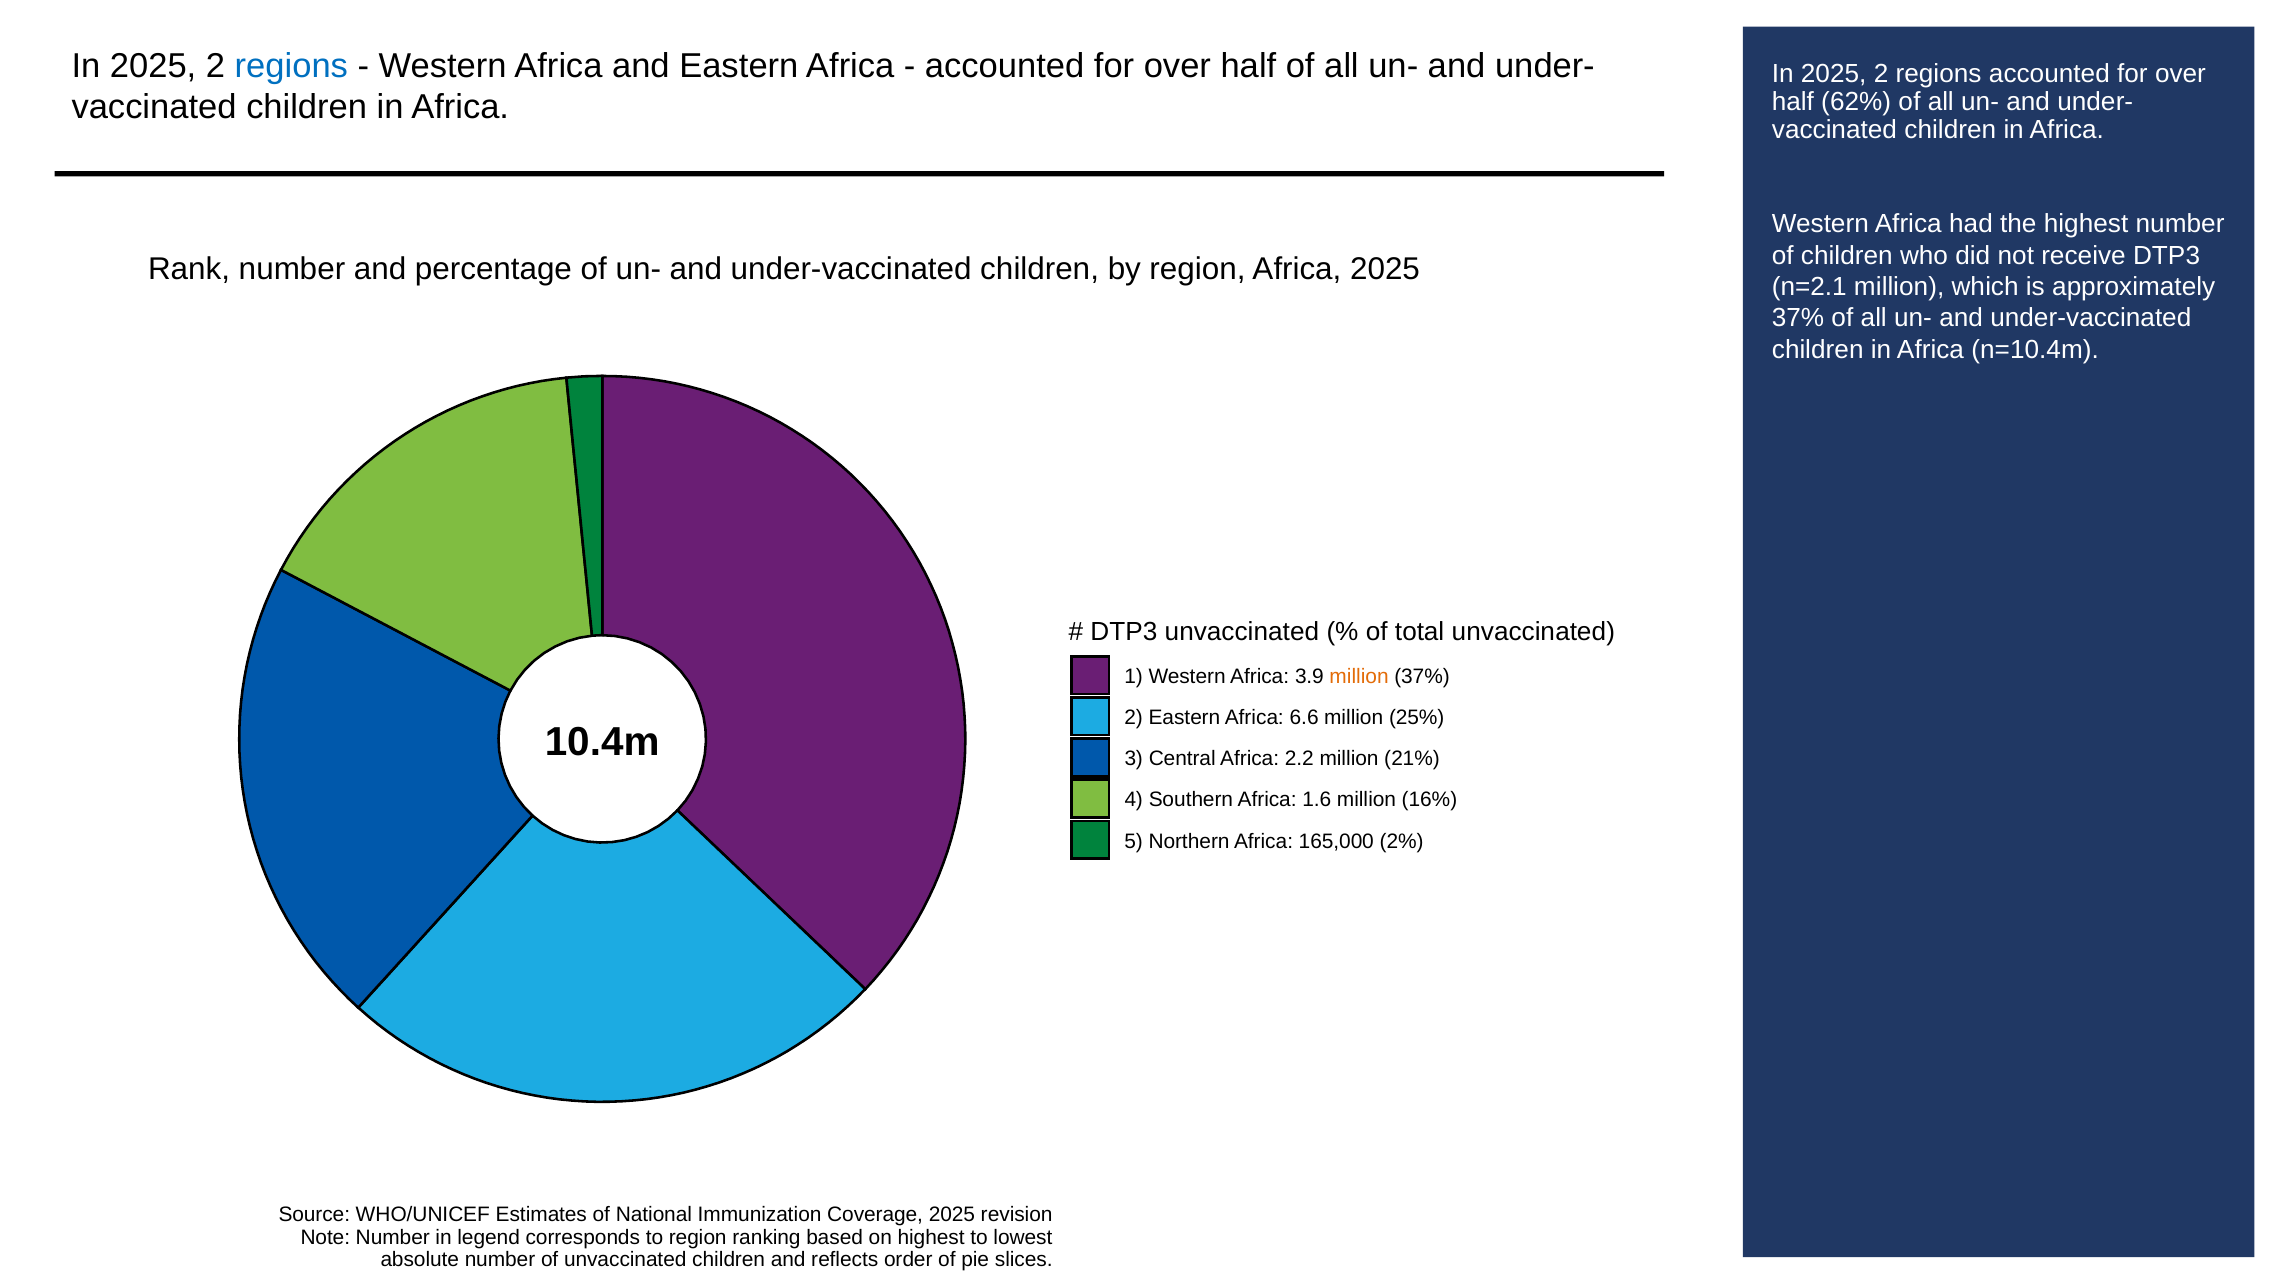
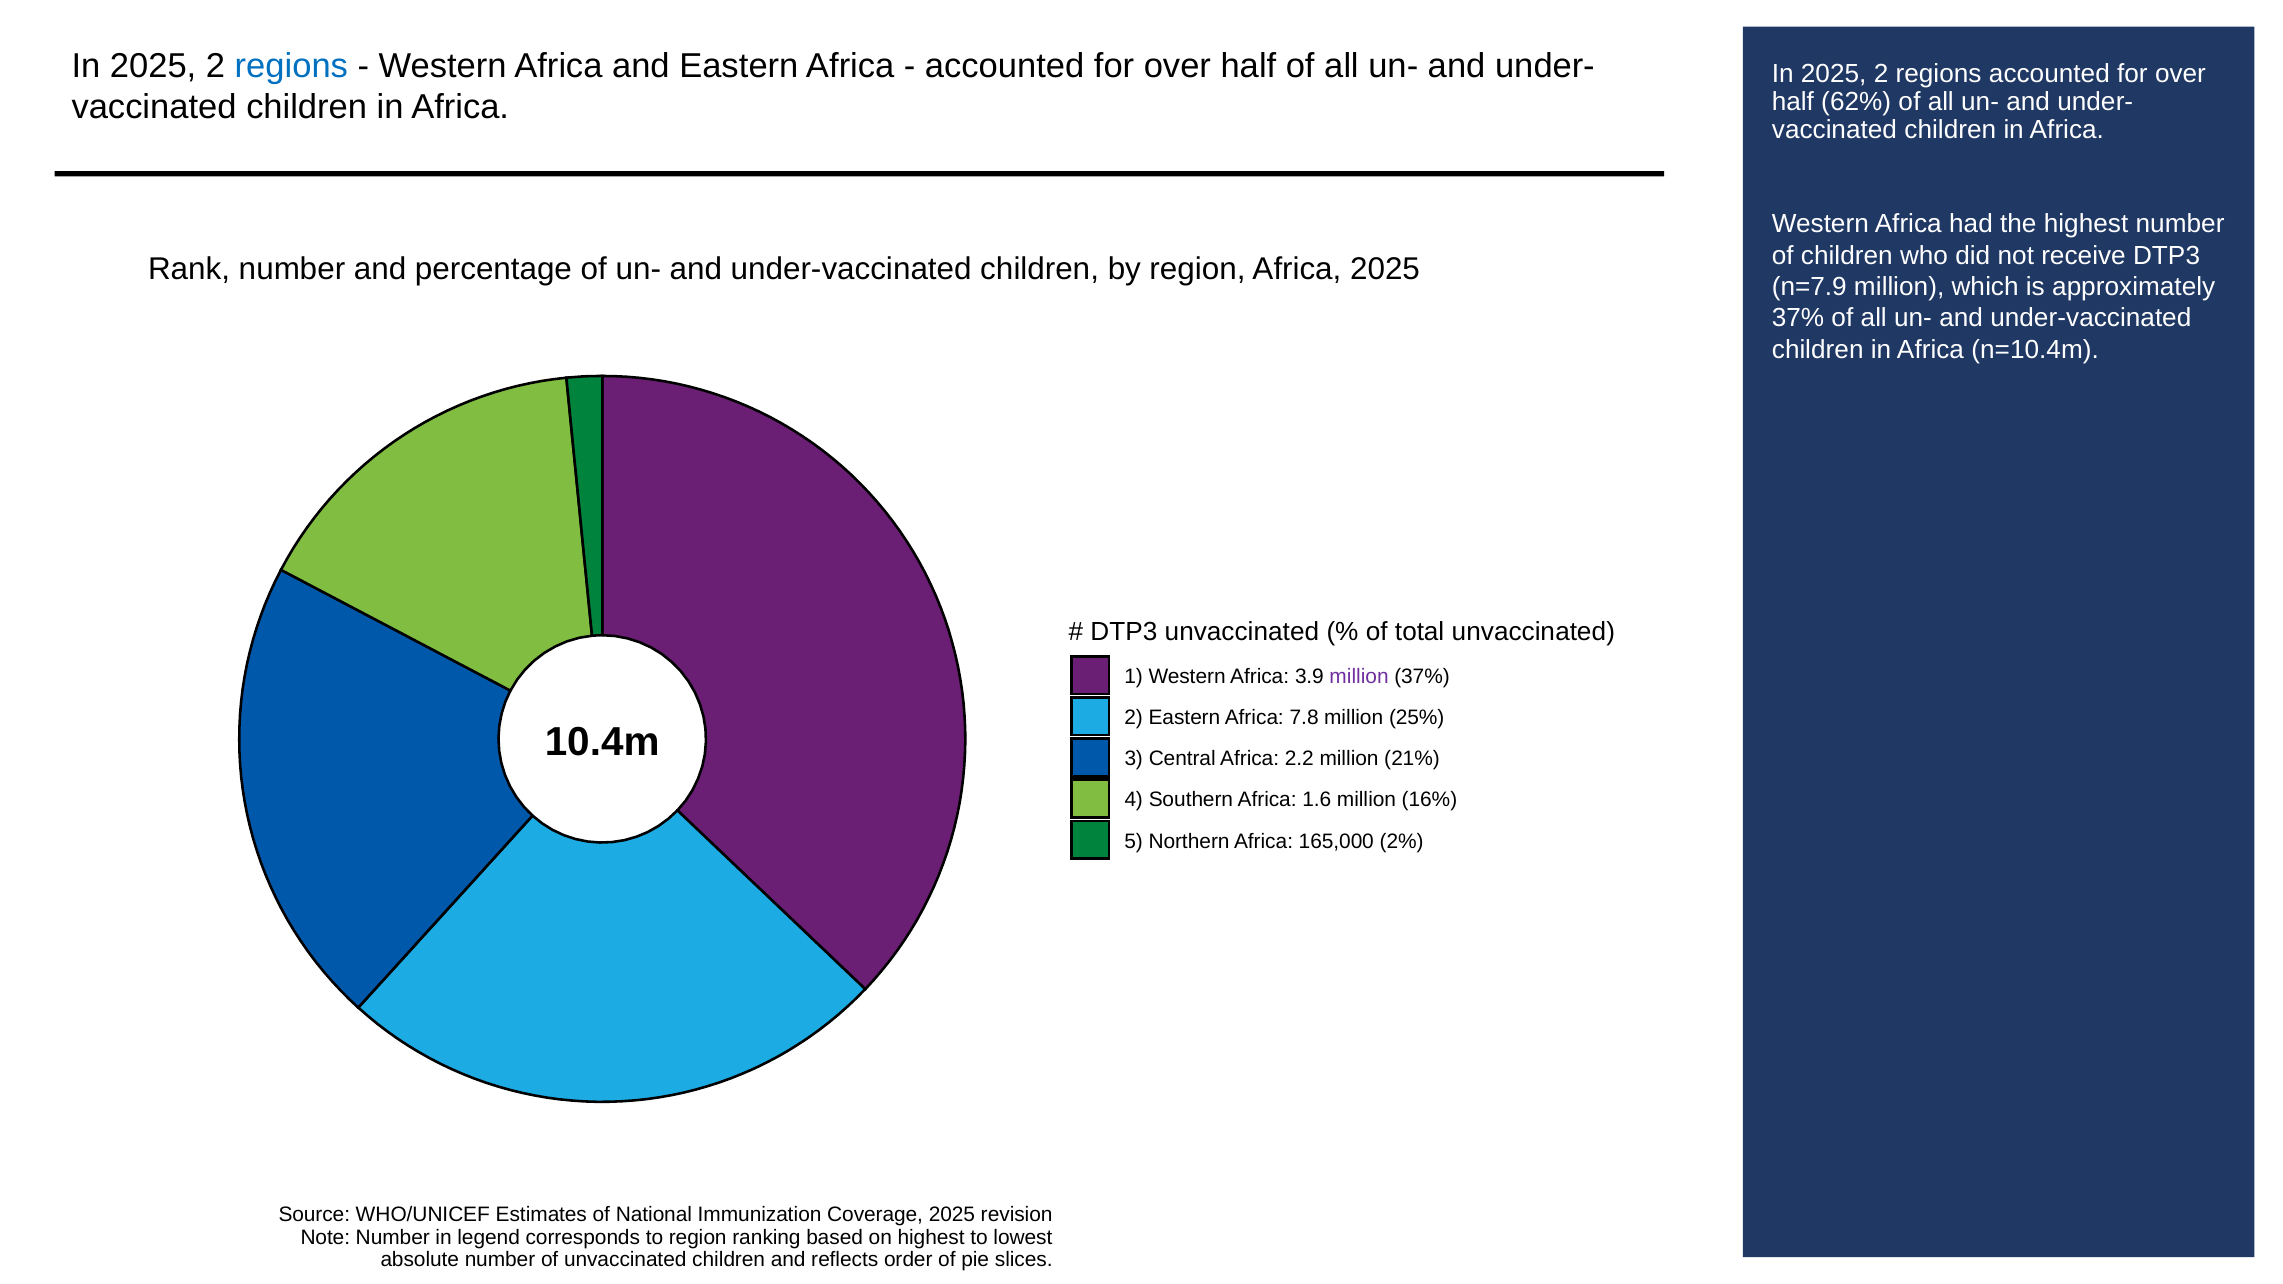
n=2.1: n=2.1 -> n=7.9 (1809, 287)
million colour: orange -> purple (1359, 677)
6.6: 6.6 -> 7.8 (1304, 718)
